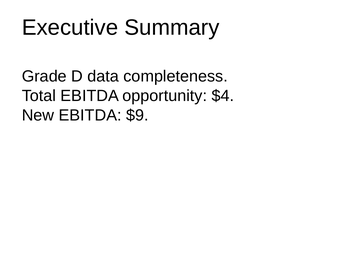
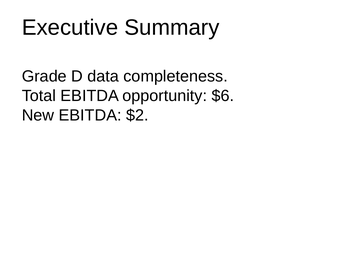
$4: $4 -> $6 (223, 96)
$9: $9 -> $2 (137, 115)
